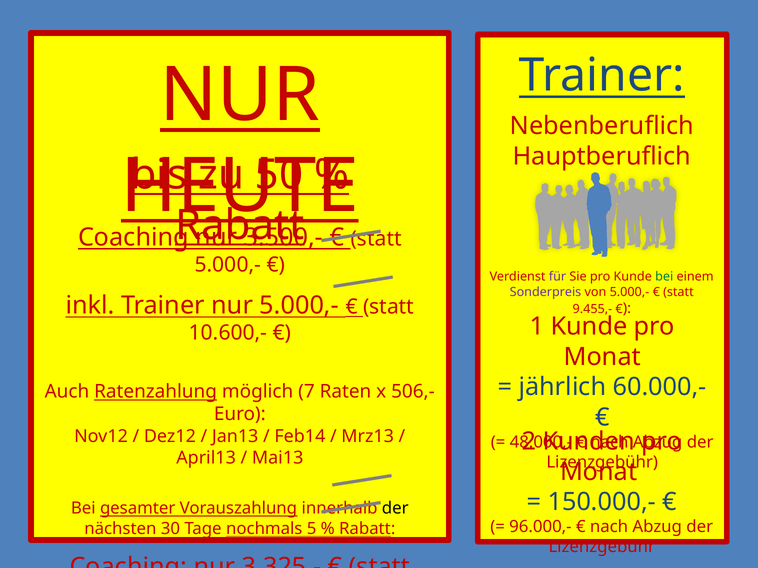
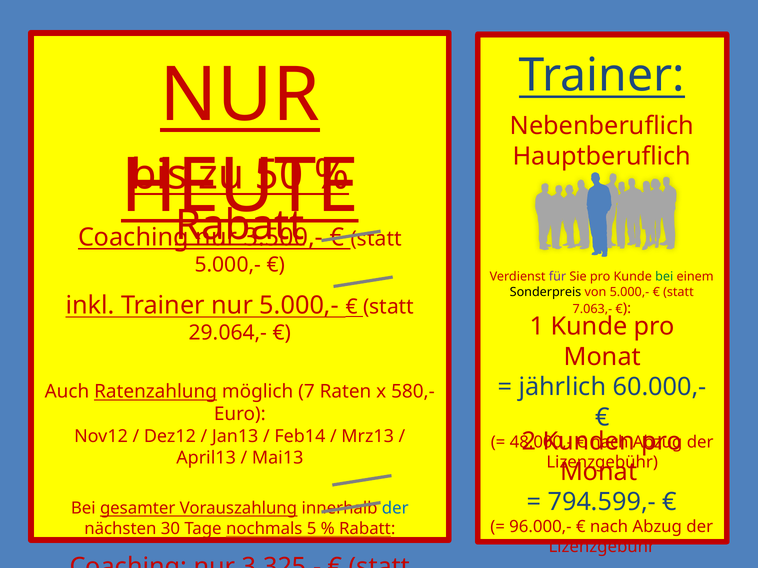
Sonderpreis colour: purple -> black (546, 292)
9.455,-: 9.455,- -> 7.063,- (592, 309)
10.600,-: 10.600,- -> 29.064,- (228, 333)
506,-: 506,- -> 580,- (413, 392)
150.000,-: 150.000,- -> 794.599,- (602, 502)
der colour: black -> blue (395, 509)
